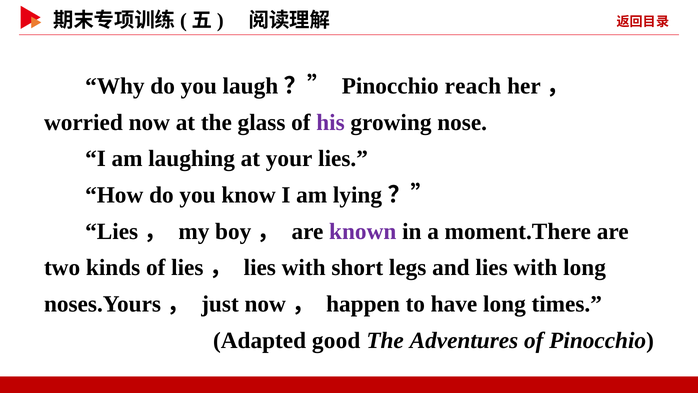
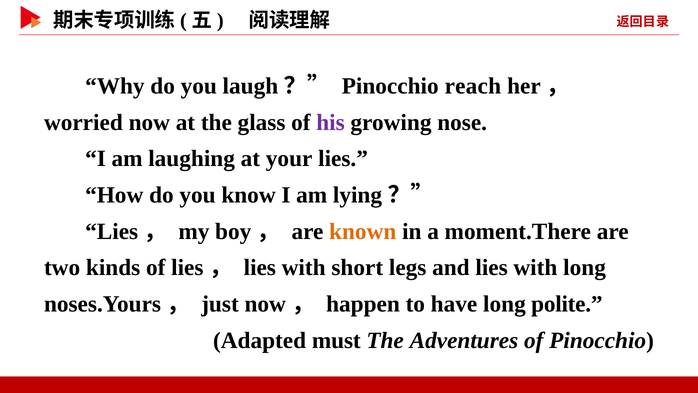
known colour: purple -> orange (363, 231)
times: times -> polite (567, 304)
good: good -> must (336, 340)
